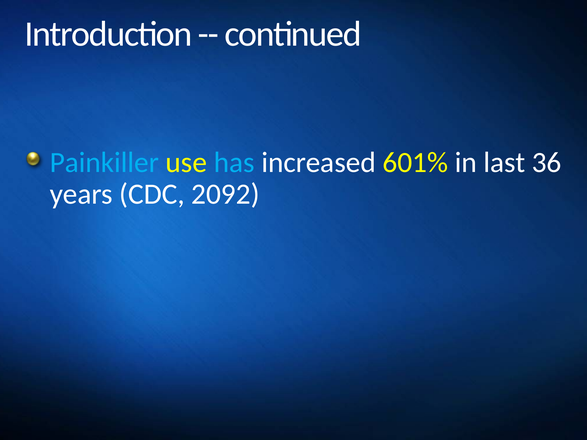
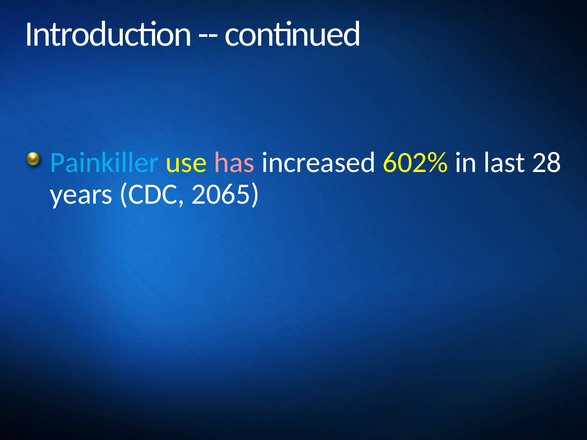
has colour: light blue -> pink (234, 162)
601%: 601% -> 602% (415, 162)
36: 36 -> 28 (547, 162)
2092: 2092 -> 2065 (225, 194)
